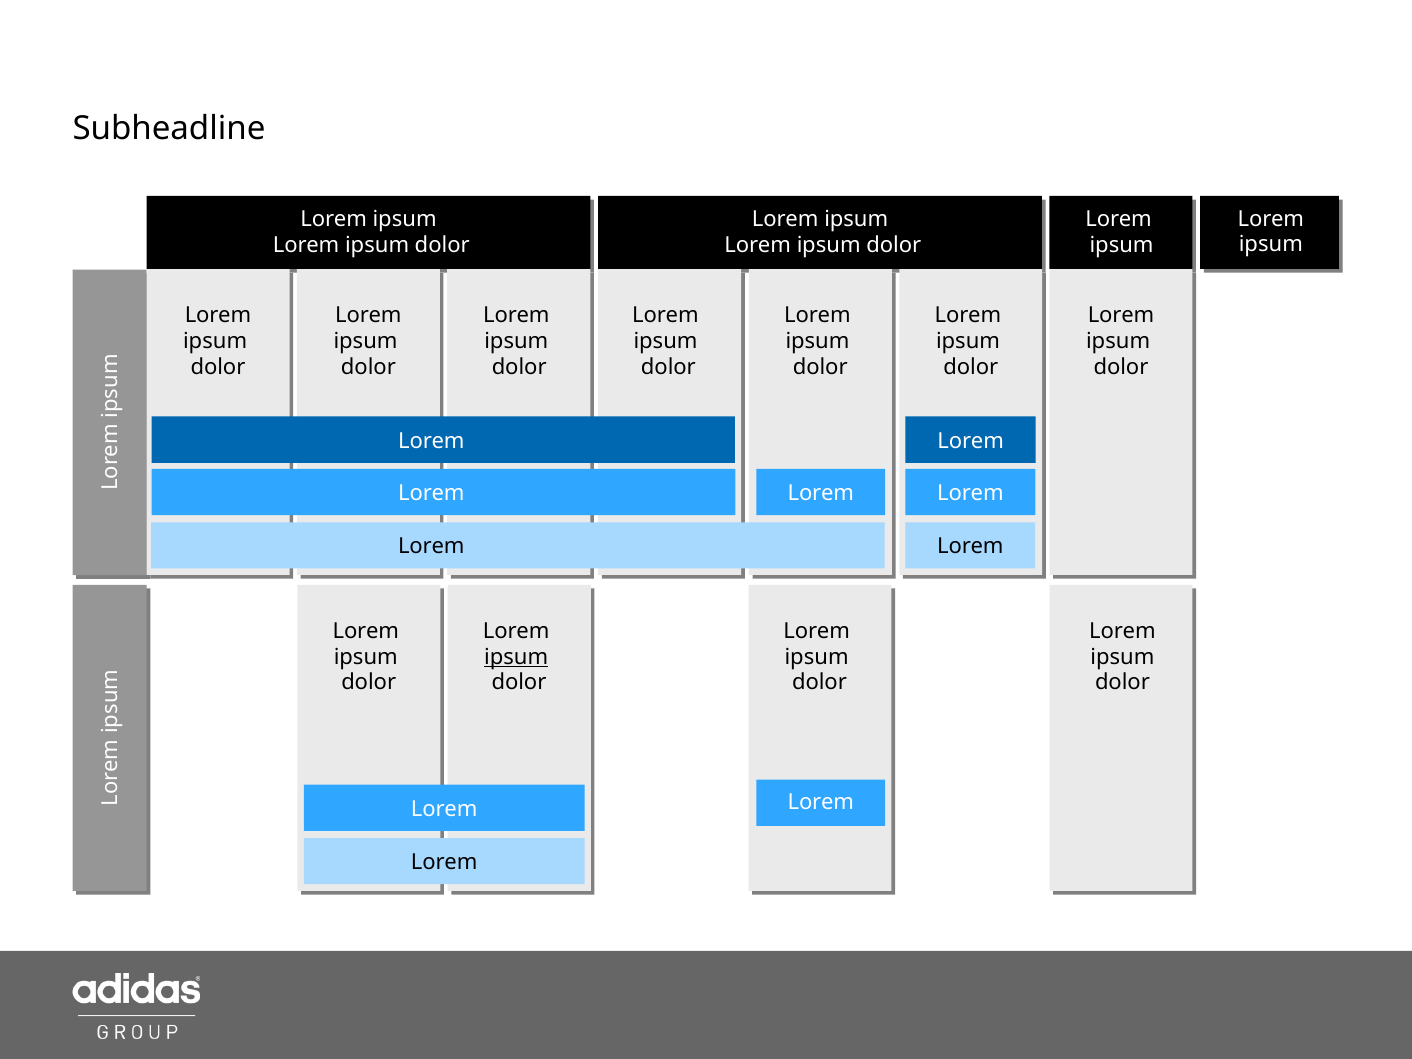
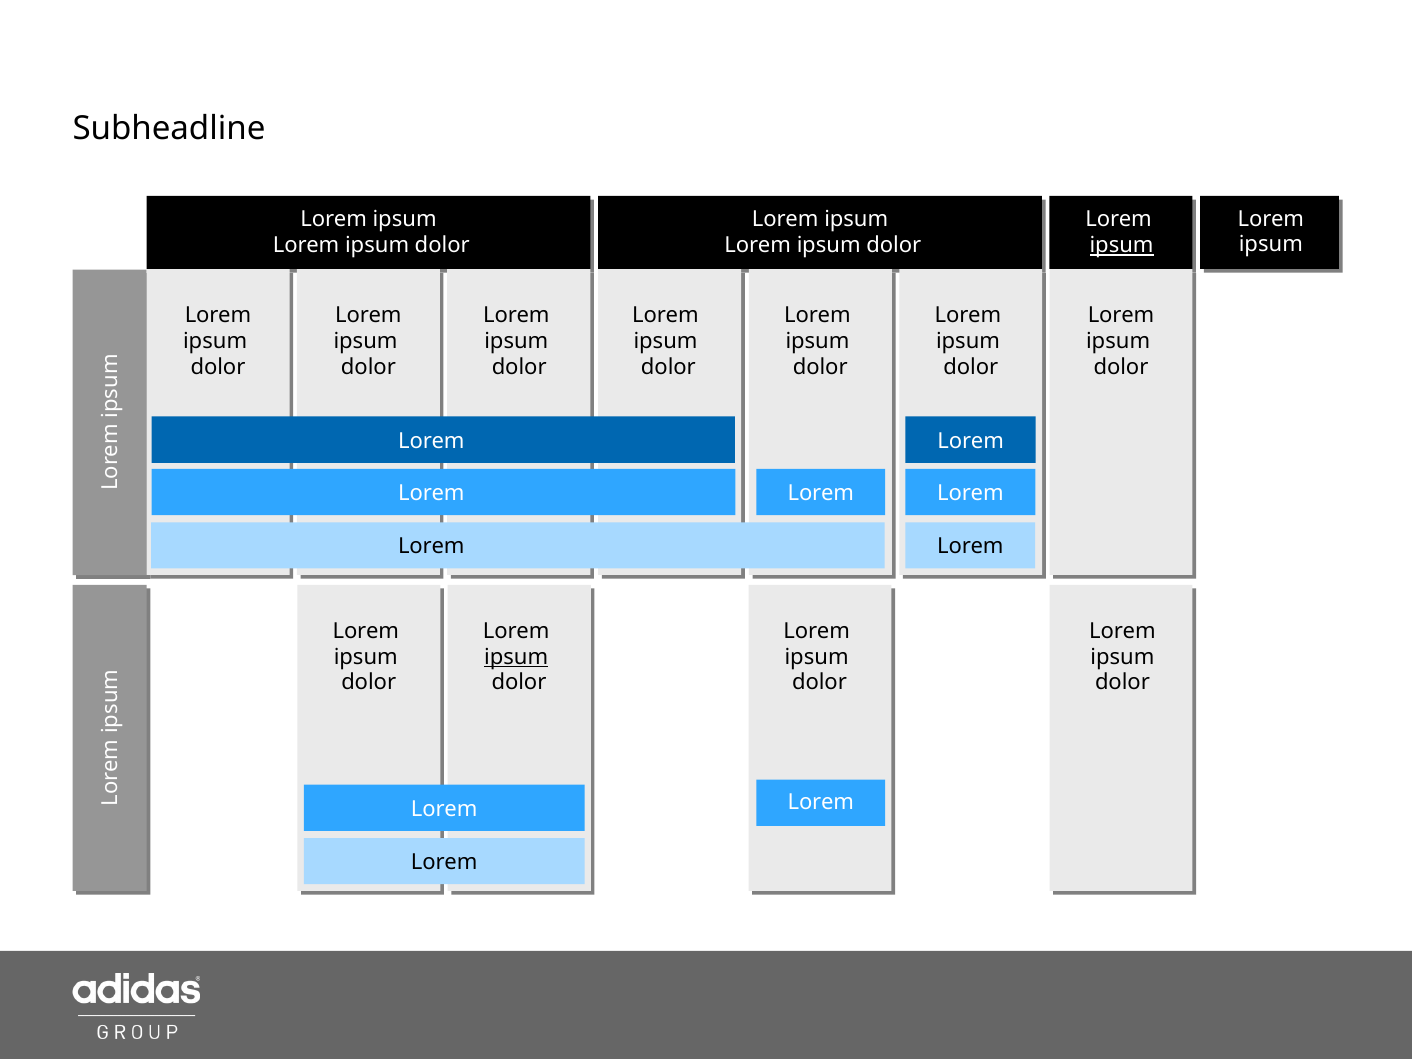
ipsum underline: none -> present (1122, 245)
